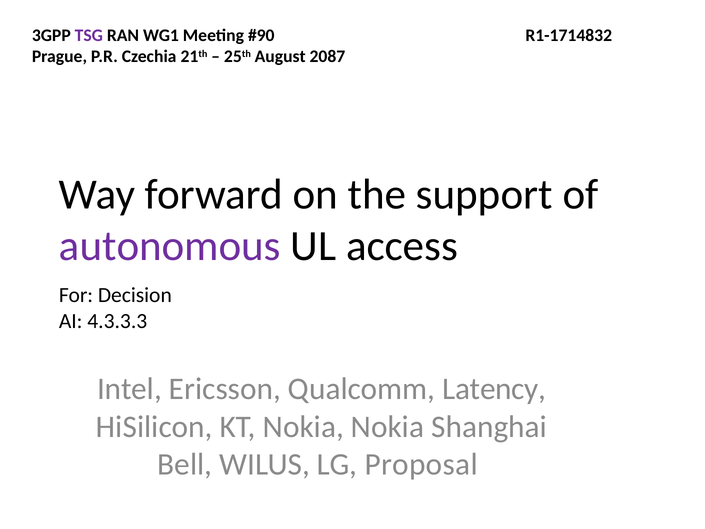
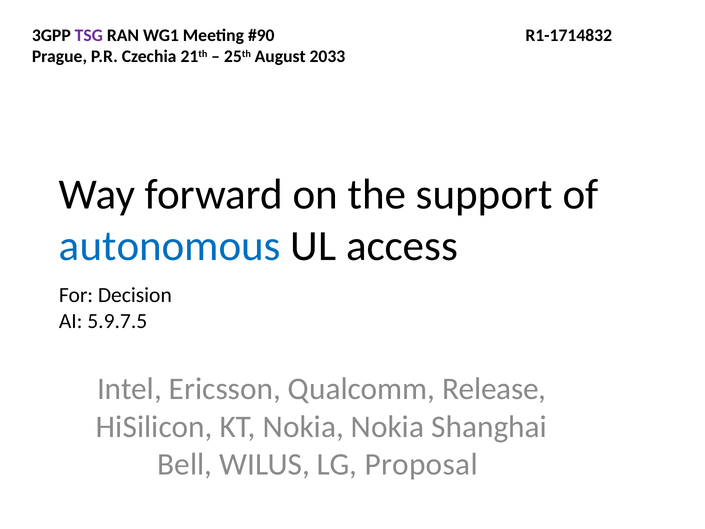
2087: 2087 -> 2033 (327, 57)
autonomous colour: purple -> blue (170, 246)
4.3.3.3: 4.3.3.3 -> 5.9.7.5 (117, 321)
Latency: Latency -> Release (494, 389)
